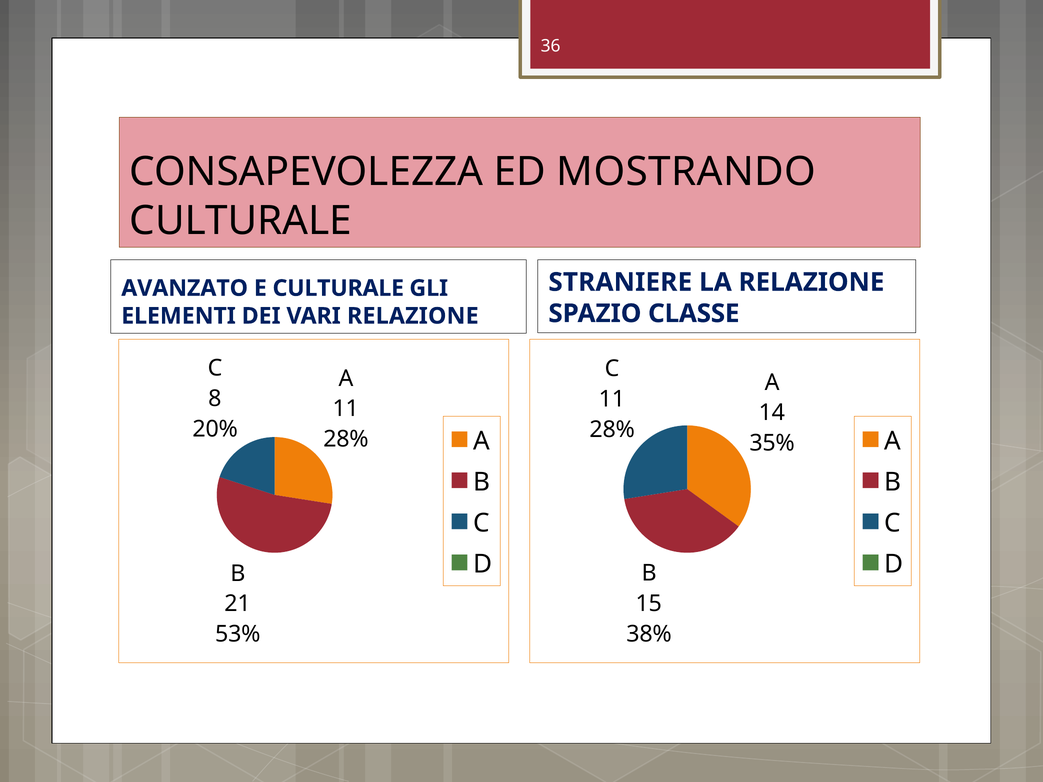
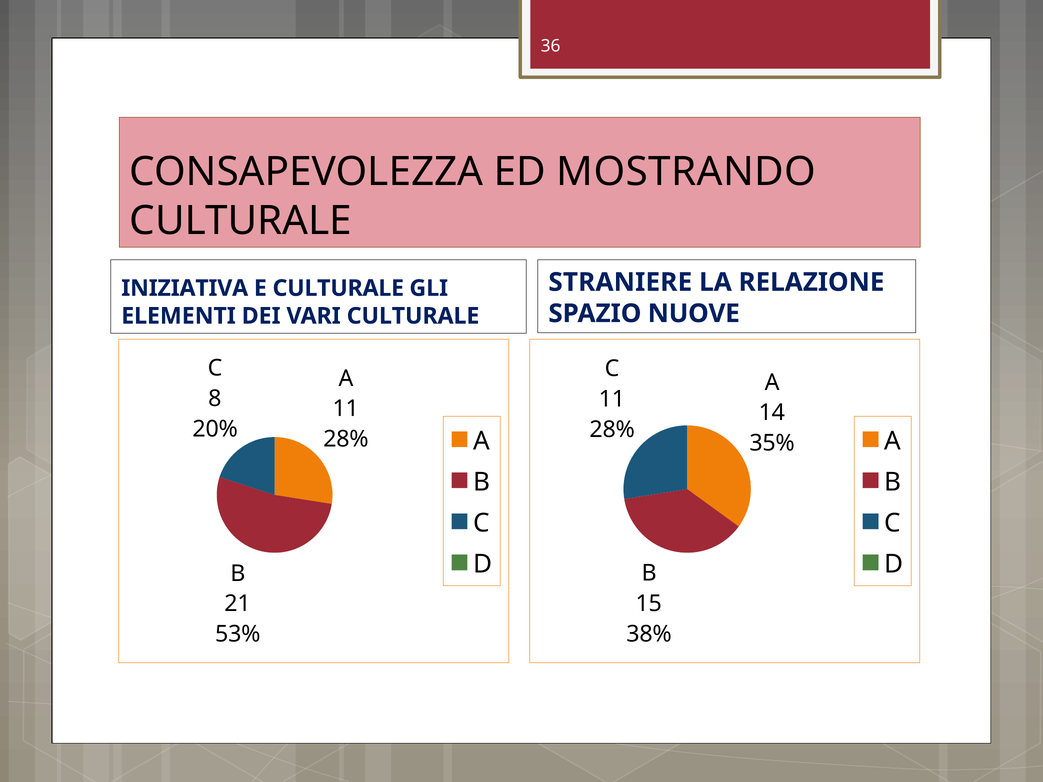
AVANZATO: AVANZATO -> INIZIATIVA (185, 288)
CLASSE: CLASSE -> NUOVE (694, 314)
VARI RELAZIONE: RELAZIONE -> CULTURALE (413, 316)
